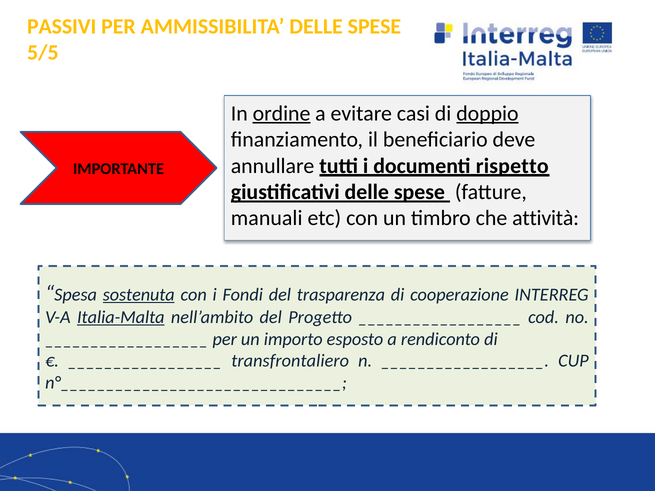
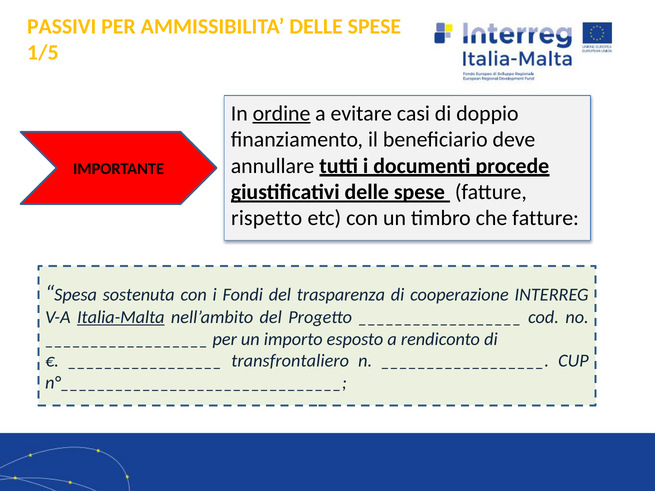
5/5: 5/5 -> 1/5 (43, 53)
doppio underline: present -> none (487, 114)
rispetto: rispetto -> procede (512, 166)
manuali: manuali -> rispetto (267, 218)
che attività: attività -> fatture (546, 218)
sostenuta underline: present -> none (139, 295)
